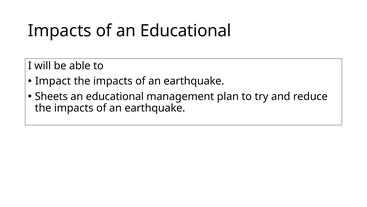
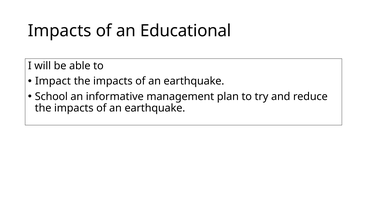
Sheets: Sheets -> School (51, 96)
educational: educational -> informative (115, 96)
